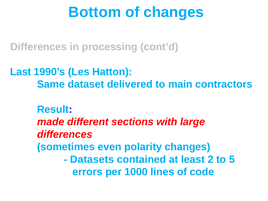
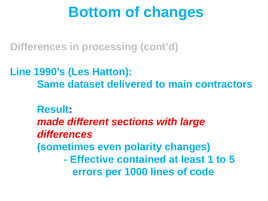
Last: Last -> Line (21, 72)
Datasets: Datasets -> Effective (92, 159)
2: 2 -> 1 (211, 159)
